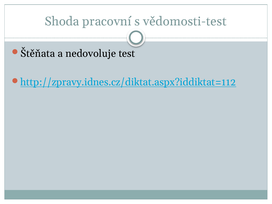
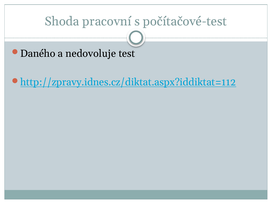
vědomosti-test: vědomosti-test -> počítačové-test (185, 21)
Štěňata: Štěňata -> Daného (38, 54)
